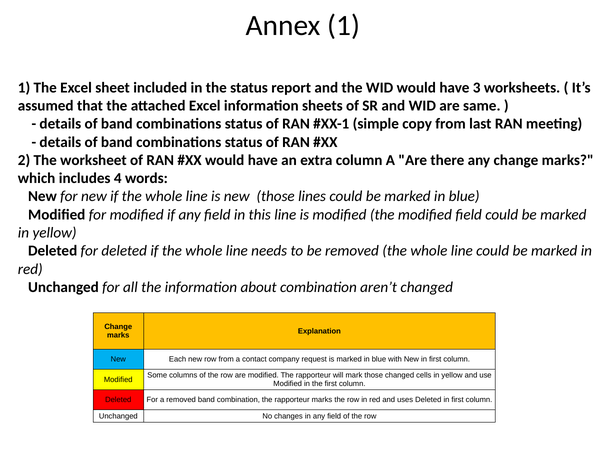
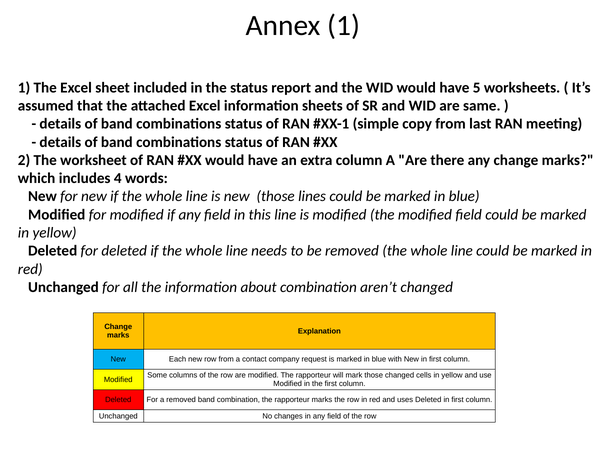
3: 3 -> 5 (477, 88)
